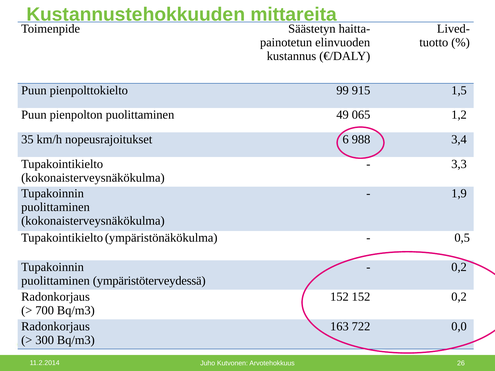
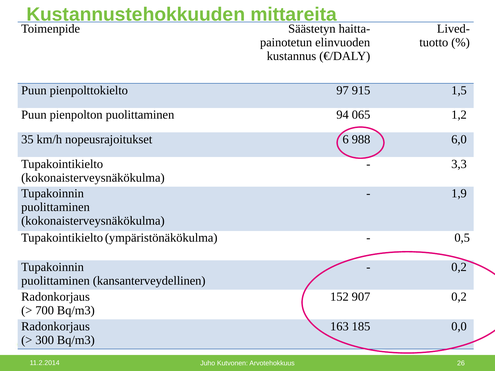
99: 99 -> 97 (343, 90)
49: 49 -> 94 (343, 115)
3,4: 3,4 -> 6,0 (459, 139)
ympäristöterveydessä: ympäristöterveydessä -> kansanterveydellinen (149, 281)
152 152: 152 -> 907 (361, 297)
722: 722 -> 185 (361, 327)
